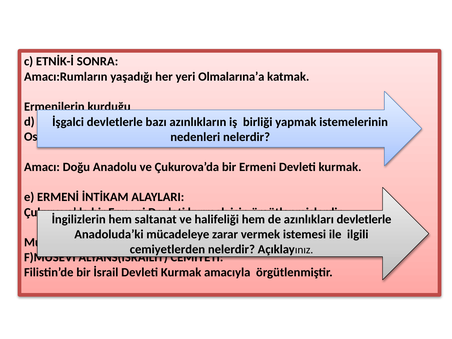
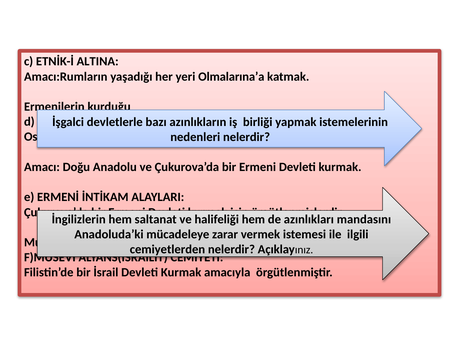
SONRA: SONRA -> ALTINA (98, 61)
devletlerle: devletlerle -> mandasını (364, 219)
